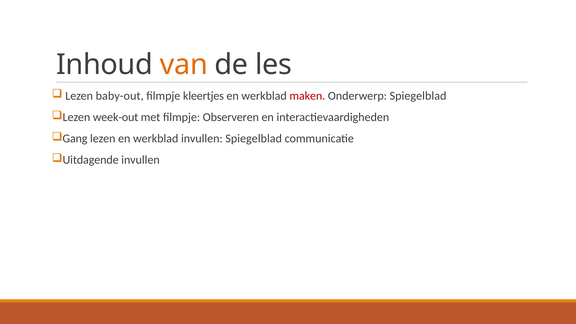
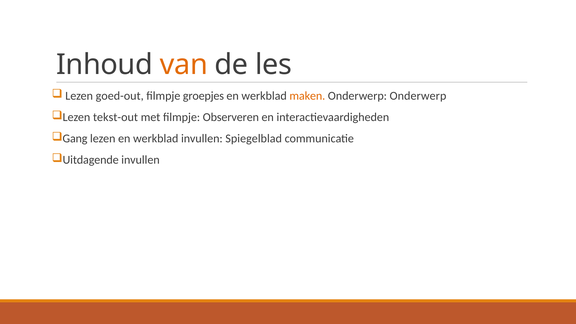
baby-out: baby-out -> goed-out (120, 96)
kleertjes: kleertjes -> groepjes (203, 96)
maken colour: red -> orange (307, 96)
Onderwerp Spiegelblad: Spiegelblad -> Onderwerp (418, 96)
week-out: week-out -> tekst-out (115, 117)
